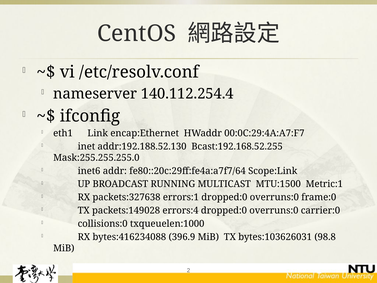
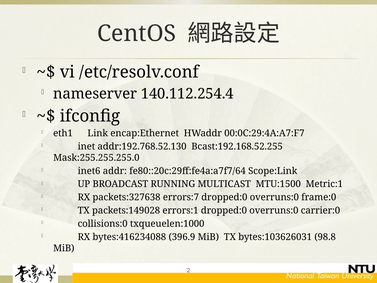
addr:192.188.52.130: addr:192.188.52.130 -> addr:192.768.52.130 (142, 146)
errors:1: errors:1 -> errors:7 (181, 197)
errors:4: errors:4 -> errors:1 (180, 210)
